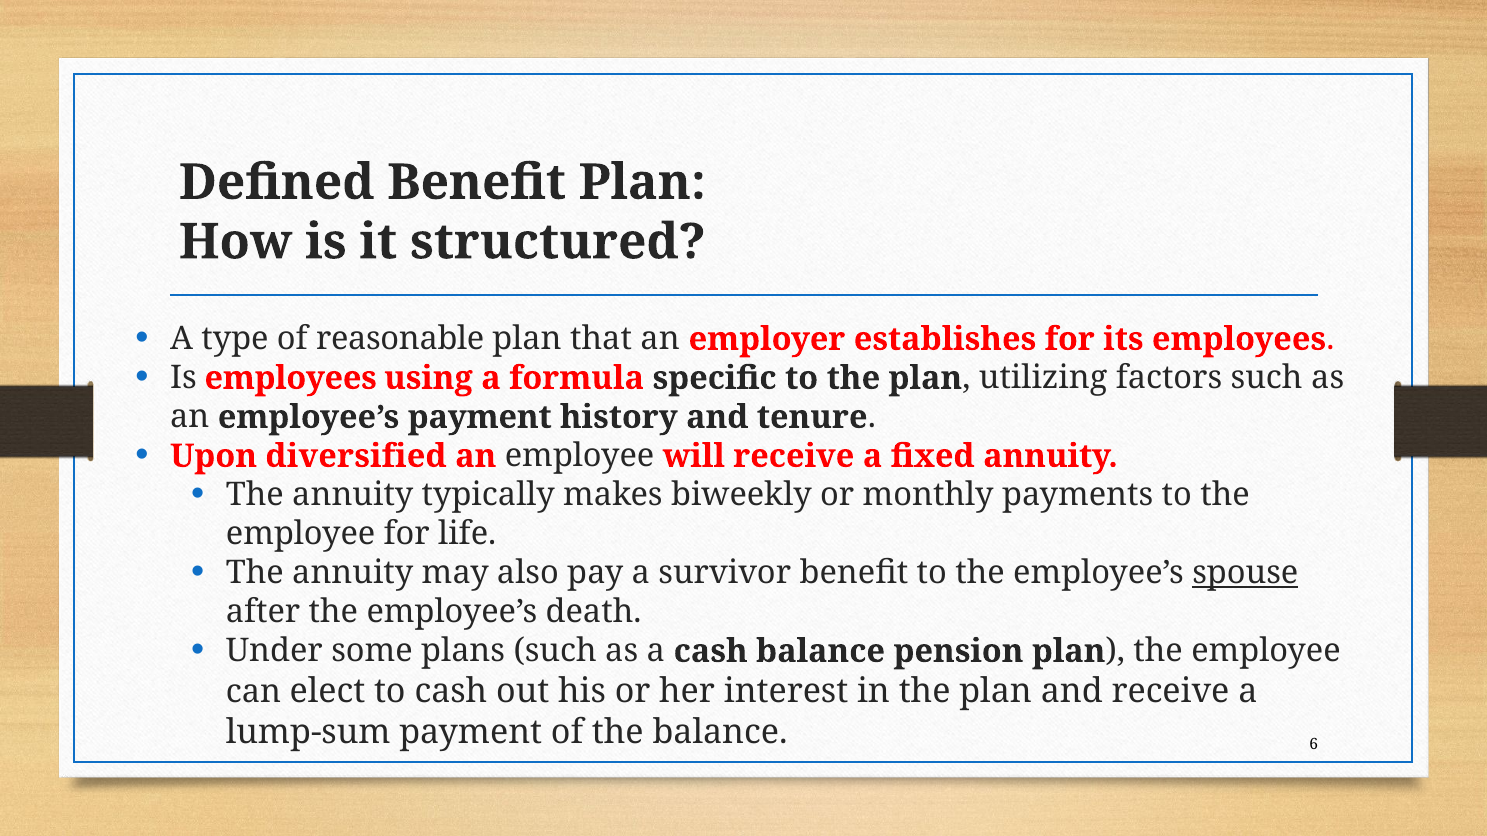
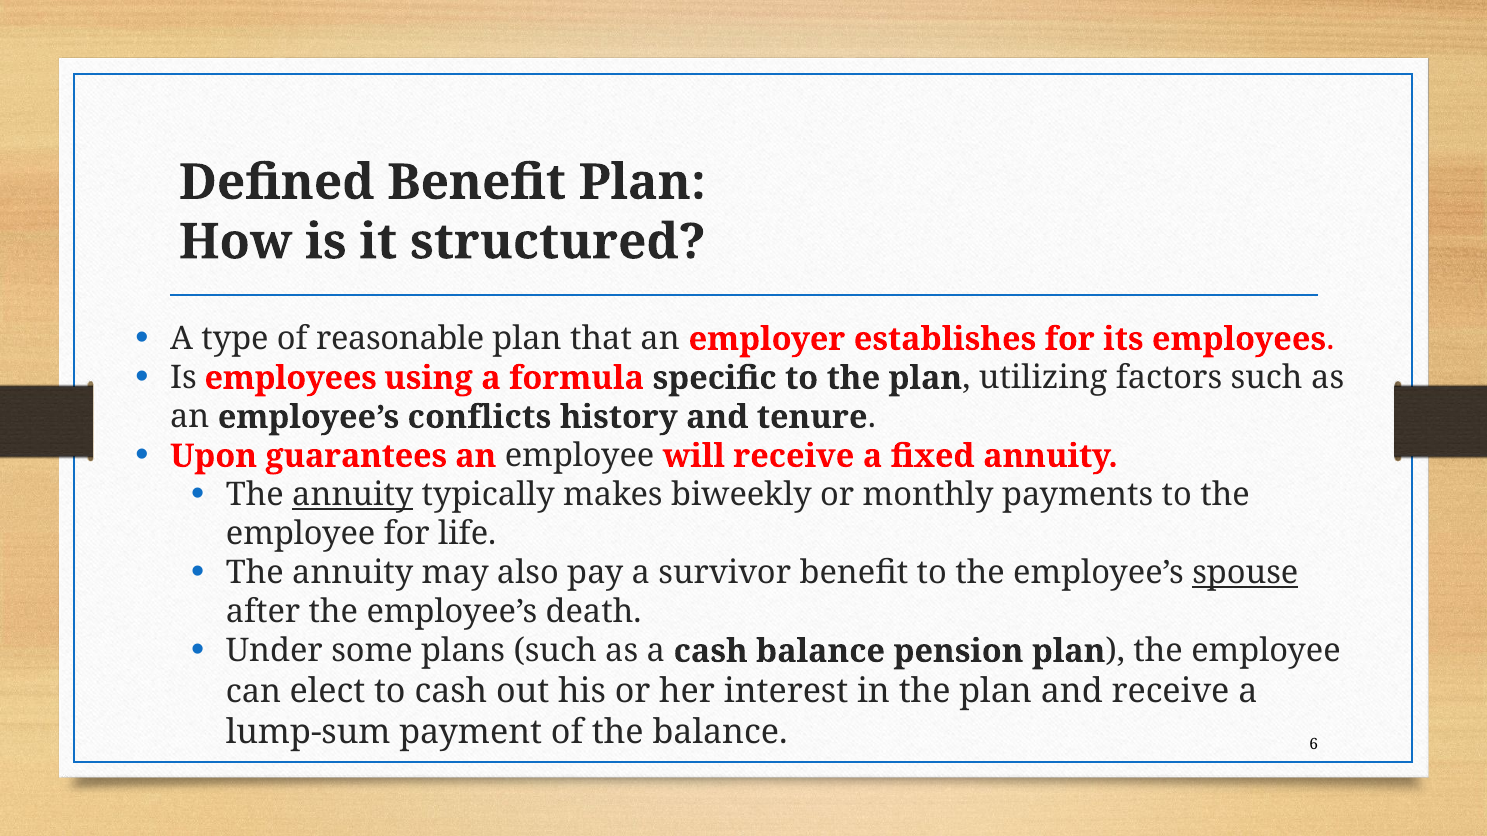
employee’s payment: payment -> conflicts (479, 417)
diversified: diversified -> guarantees (356, 456)
annuity underline: none -> present (353, 495)
